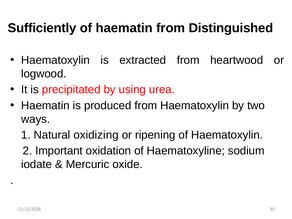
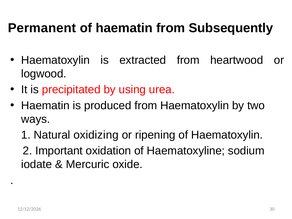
Sufficiently: Sufficiently -> Permanent (42, 28)
Distinguished: Distinguished -> Subsequently (231, 28)
